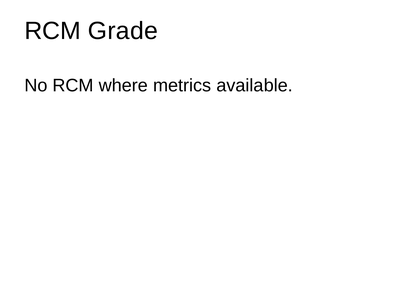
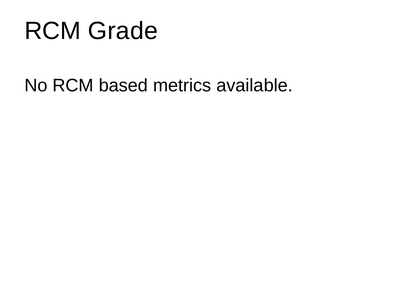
where: where -> based (123, 85)
